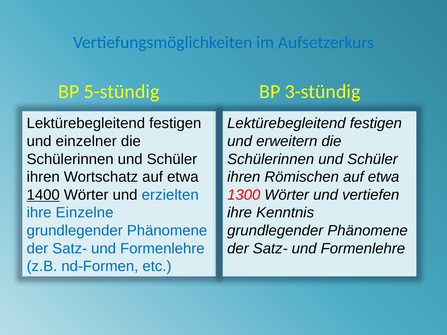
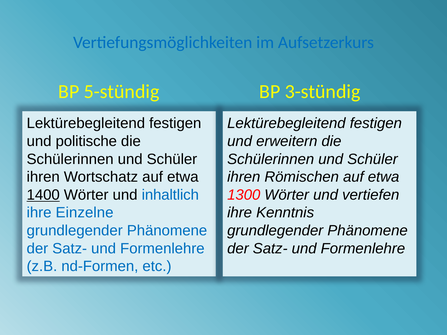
einzelner: einzelner -> politische (86, 141)
erzielten: erzielten -> inhaltlich (170, 195)
